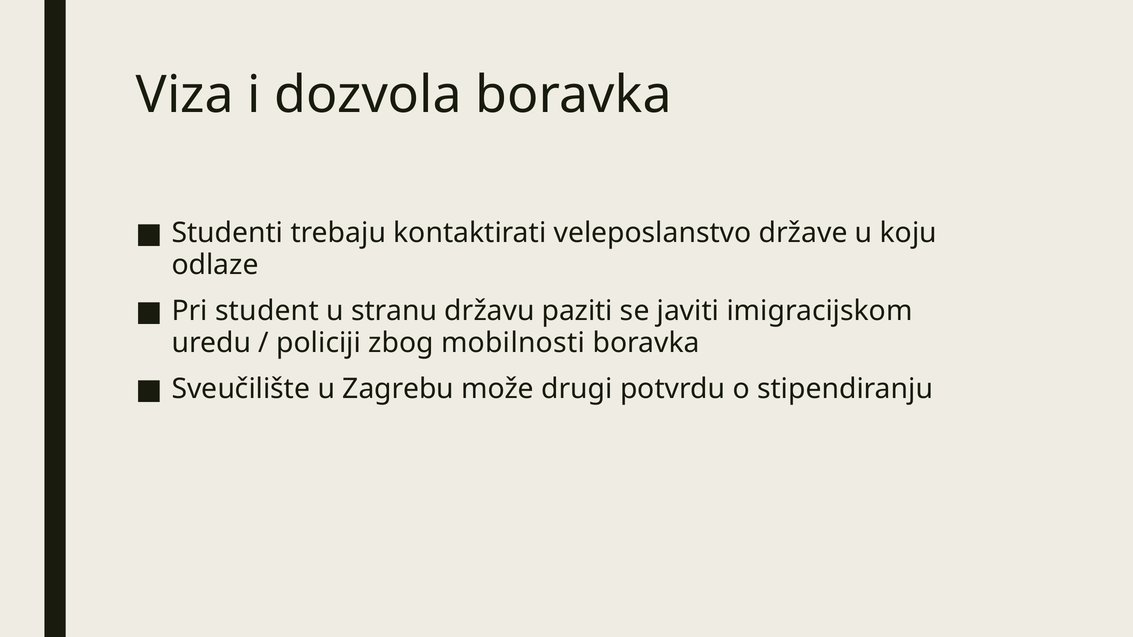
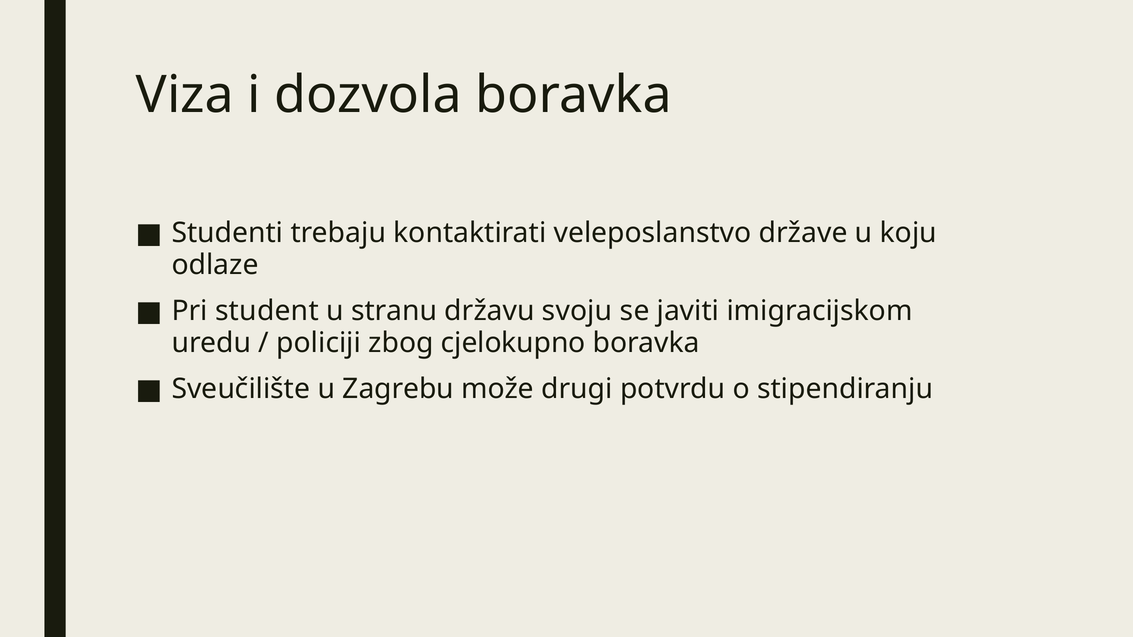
paziti: paziti -> svoju (577, 311)
mobilnosti: mobilnosti -> cjelokupno (513, 343)
